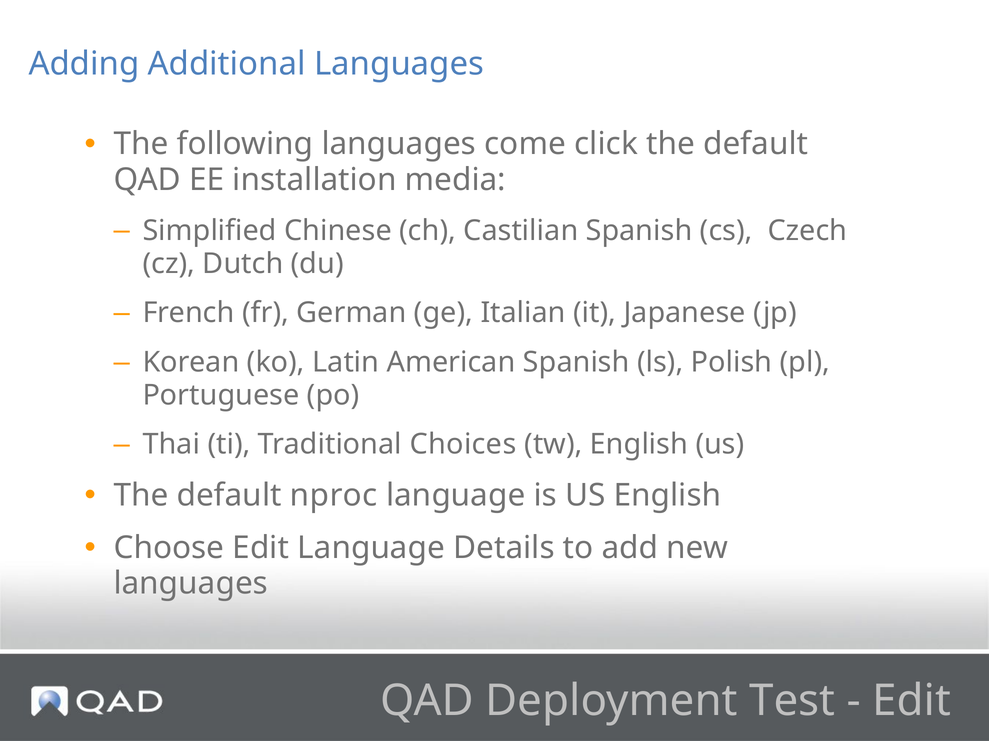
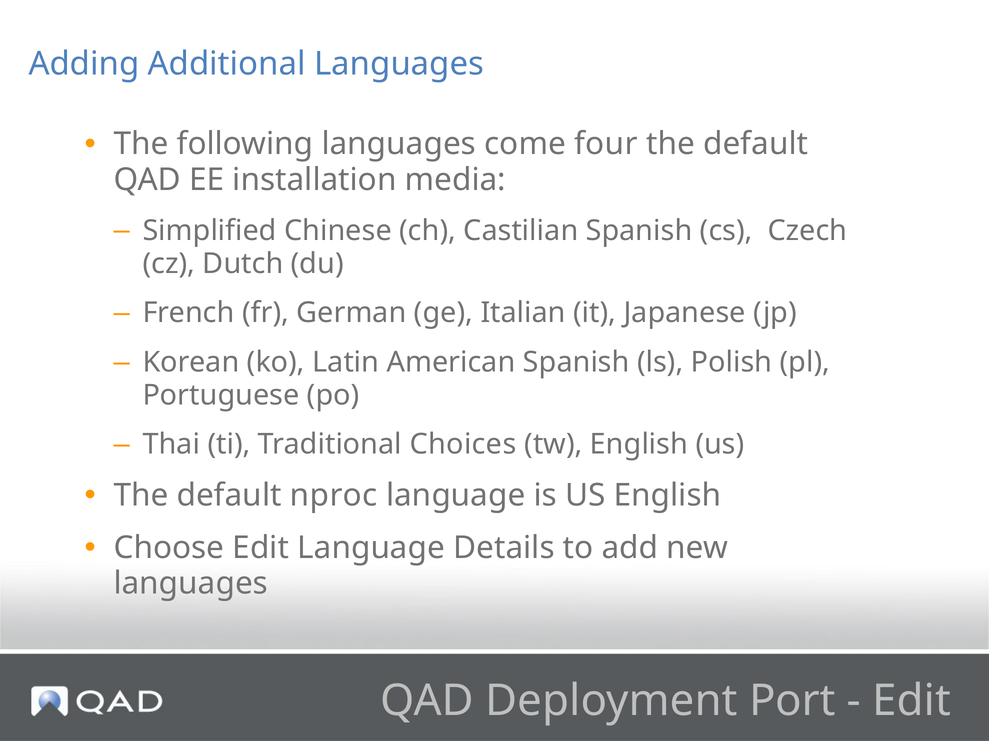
click: click -> four (606, 144)
Test: Test -> Port (792, 701)
